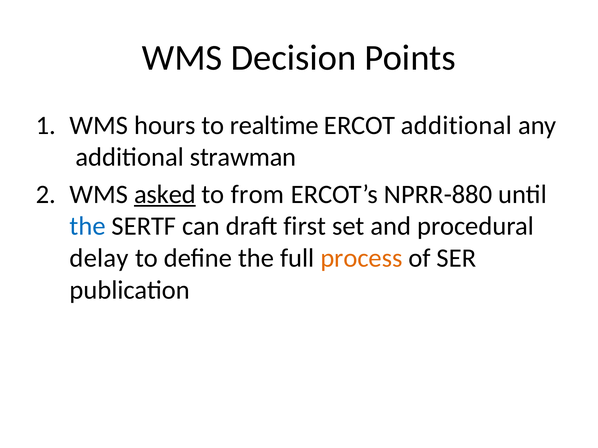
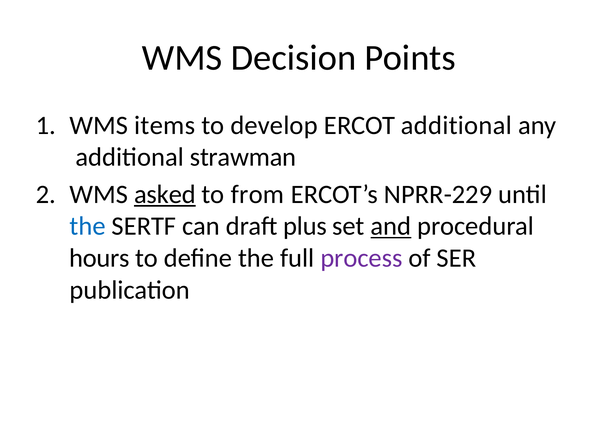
hours: hours -> items (165, 125)
realtime: realtime -> develop (274, 125)
NPRR-880: NPRR-880 -> NPRR-229 (438, 195)
first: first -> plus (305, 226)
and underline: none -> present (391, 226)
delay: delay -> hours (99, 258)
process colour: orange -> purple (361, 258)
